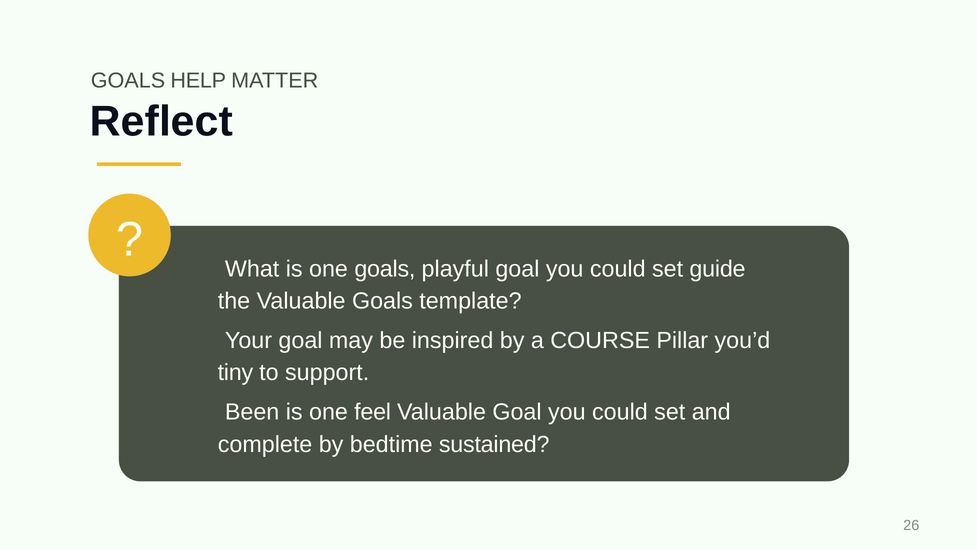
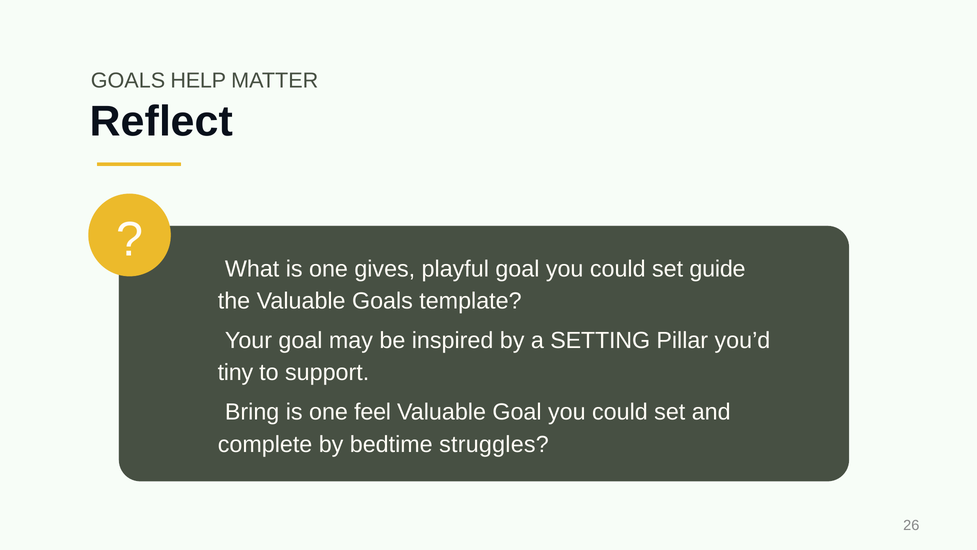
one goals: goals -> gives (385, 269)
COURSE: COURSE -> SETTING (600, 340)
Been: Been -> Bring (252, 412)
sustained: sustained -> struggles (494, 444)
